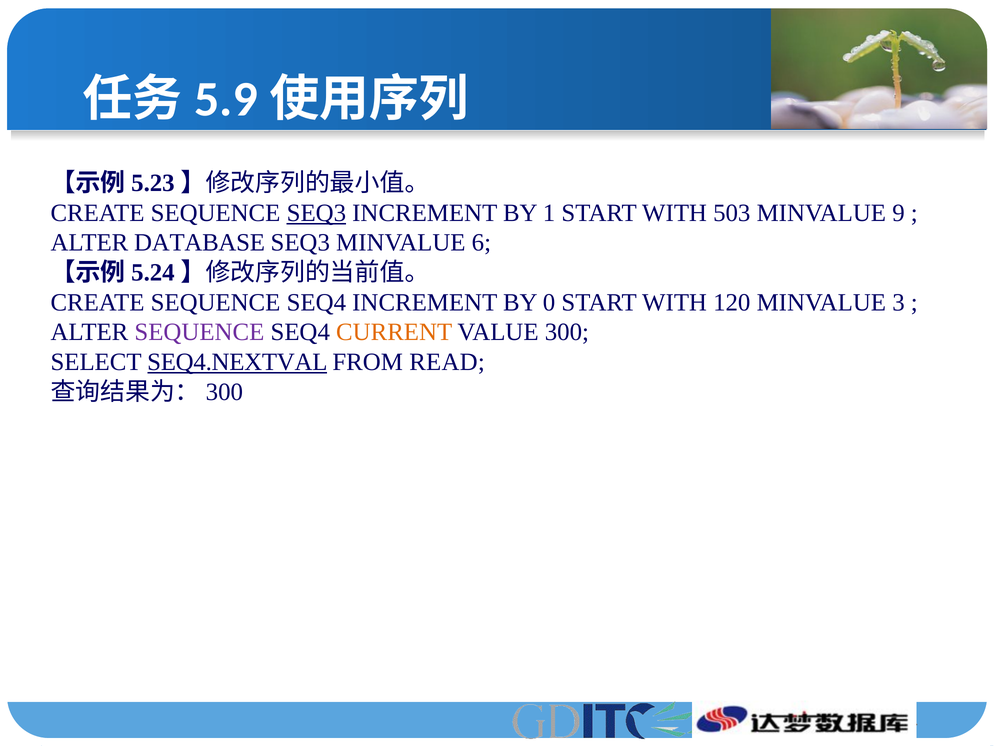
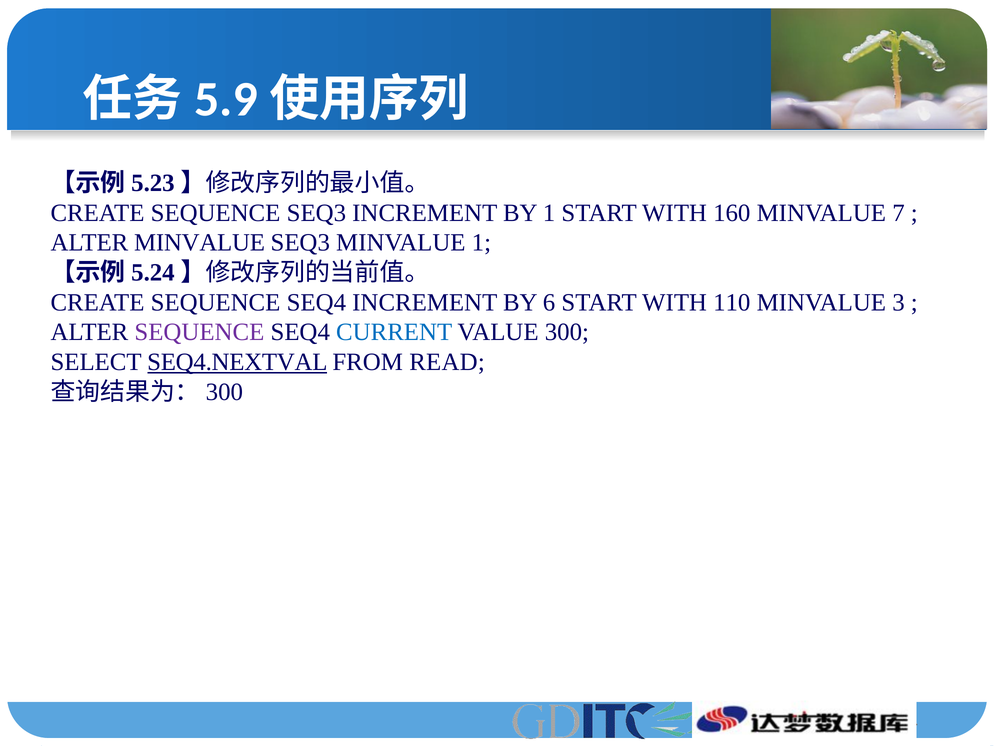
SEQ3 underline: present -> none (316, 213)
503: 503 -> 160 (732, 213)
9: 9 -> 7 (899, 213)
ALTER DATABASE: DATABASE -> MINVALUE (200, 243)
MINVALUE 6: 6 -> 1 (481, 243)
0: 0 -> 6 (549, 302)
120: 120 -> 110 (732, 302)
CURRENT colour: orange -> blue (394, 332)
